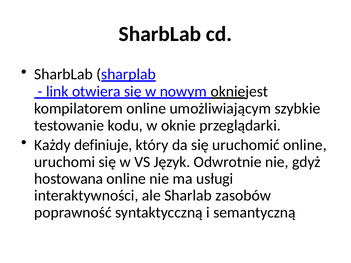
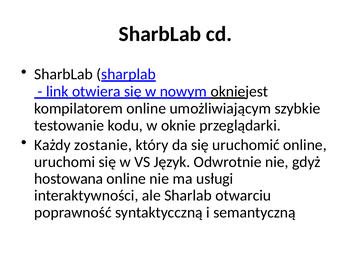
definiuje: definiuje -> zostanie (103, 145)
zasobów: zasobów -> otwarciu (243, 196)
